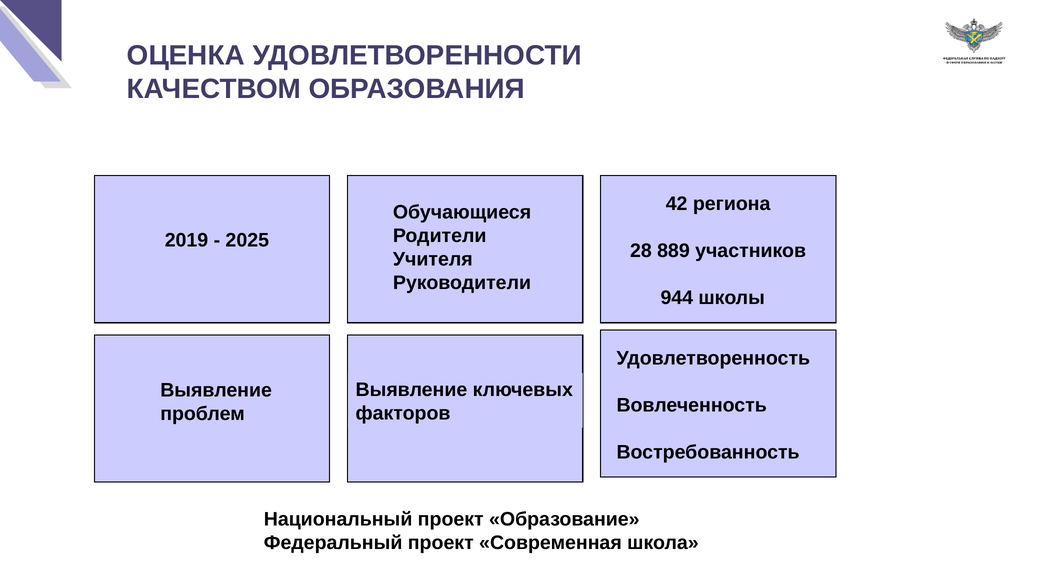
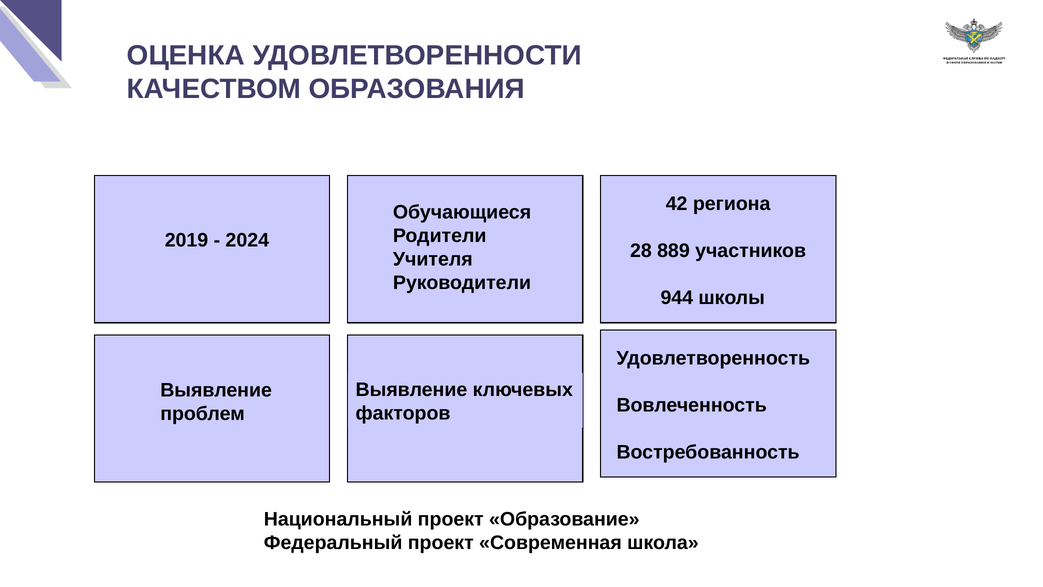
2025: 2025 -> 2024 (247, 240)
